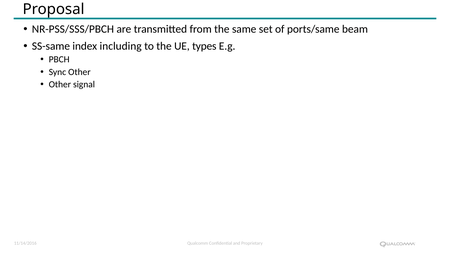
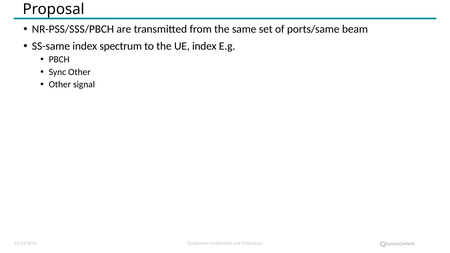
including: including -> spectrum (121, 46)
UE types: types -> index (204, 46)
